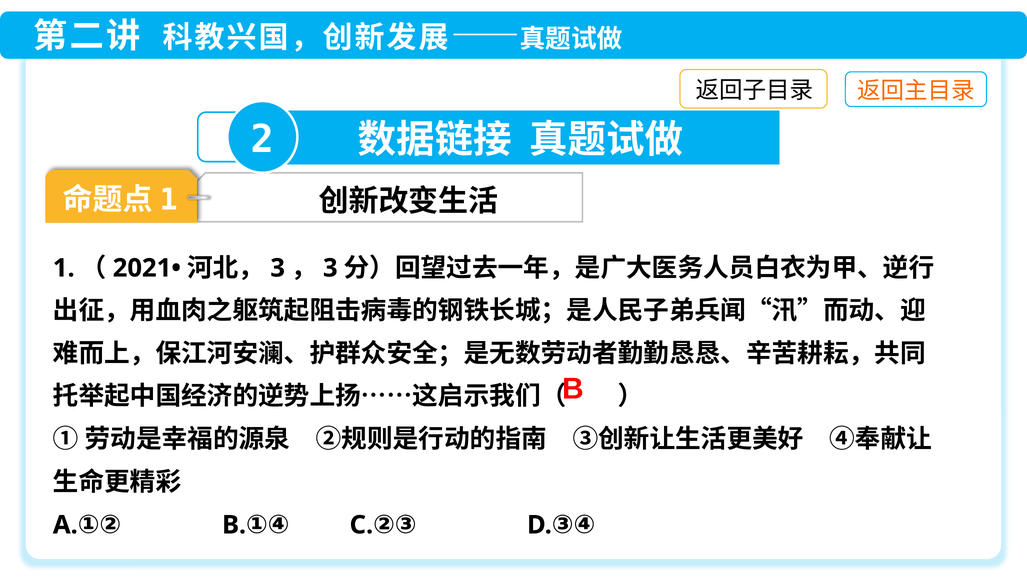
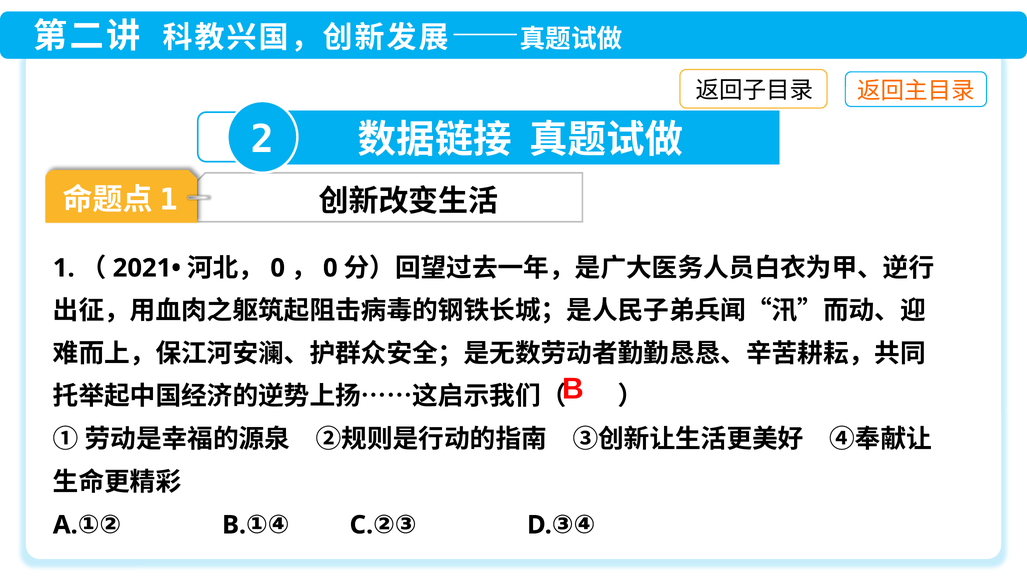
3: 3 -> 0 (278, 268)
3: 3 -> 0 (330, 268)
